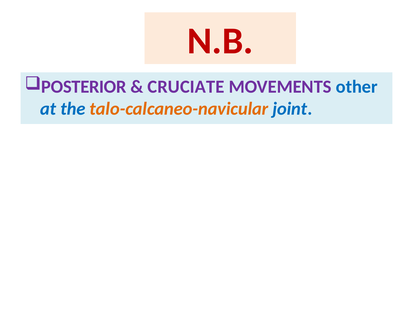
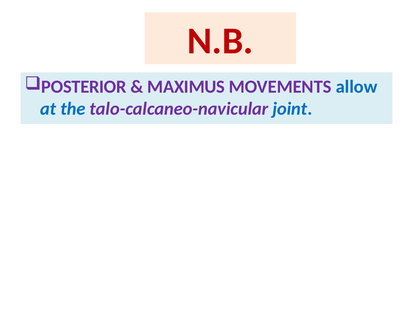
CRUCIATE: CRUCIATE -> MAXIMUS (186, 87)
other: other -> allow (357, 87)
talo-calcaneo-navicular colour: orange -> purple (179, 109)
